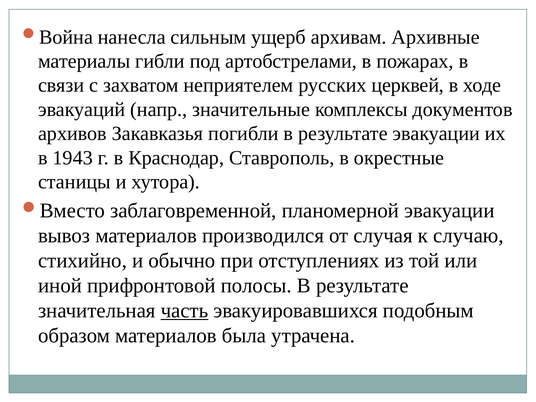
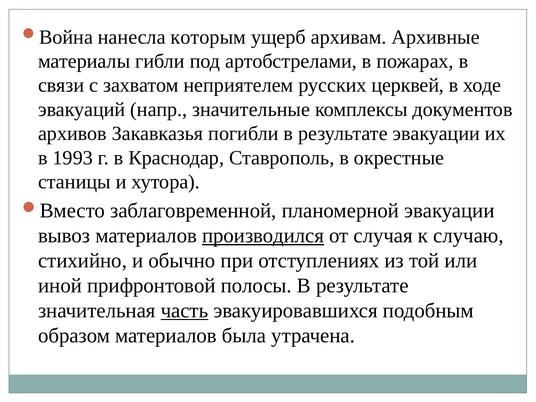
сильным: сильным -> которым (208, 37)
1943: 1943 -> 1993 (73, 158)
производился underline: none -> present (263, 236)
